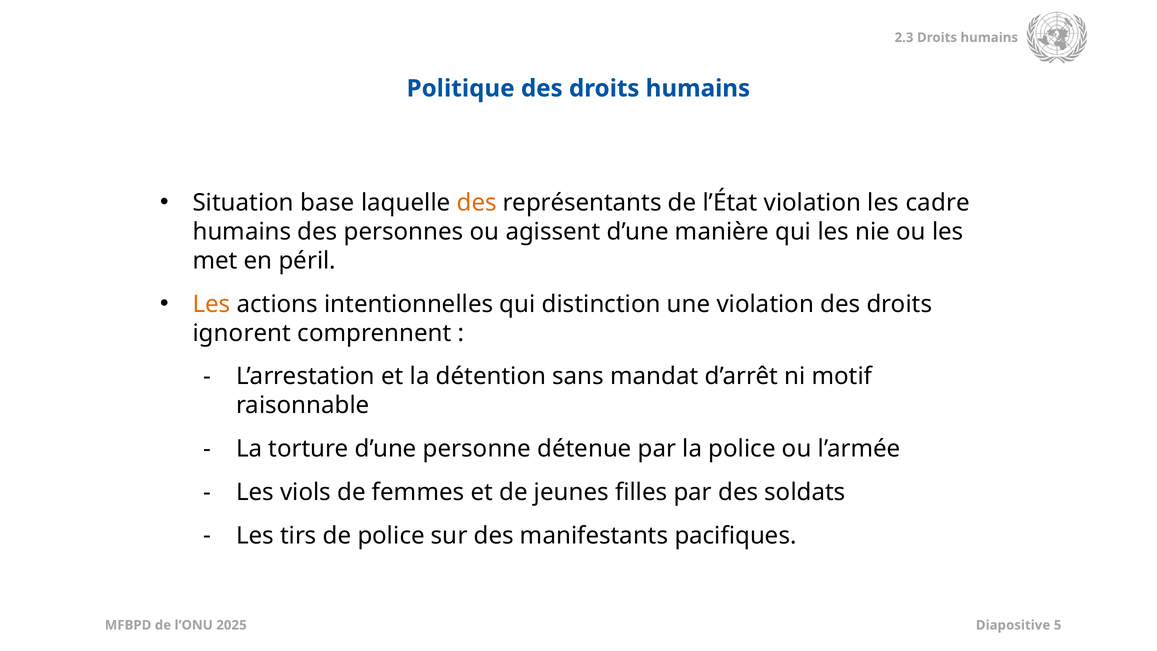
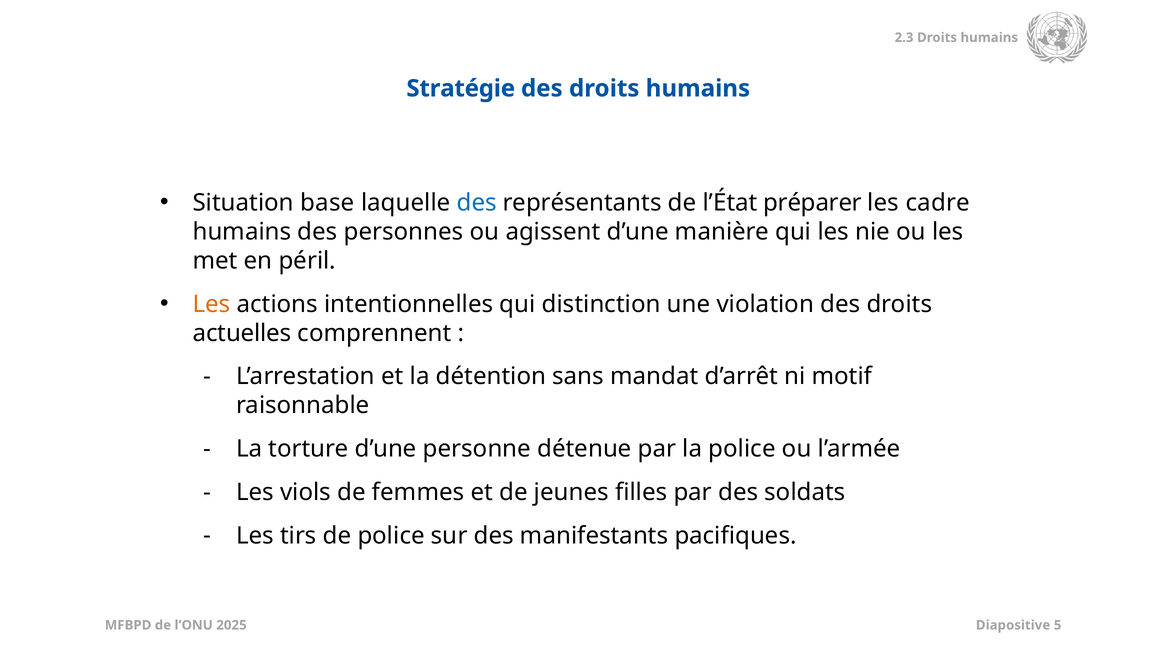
Politique: Politique -> Stratégie (461, 88)
des colour: orange -> blue (477, 203)
l’État violation: violation -> préparer (813, 203)
ignorent: ignorent -> actuelles (242, 333)
